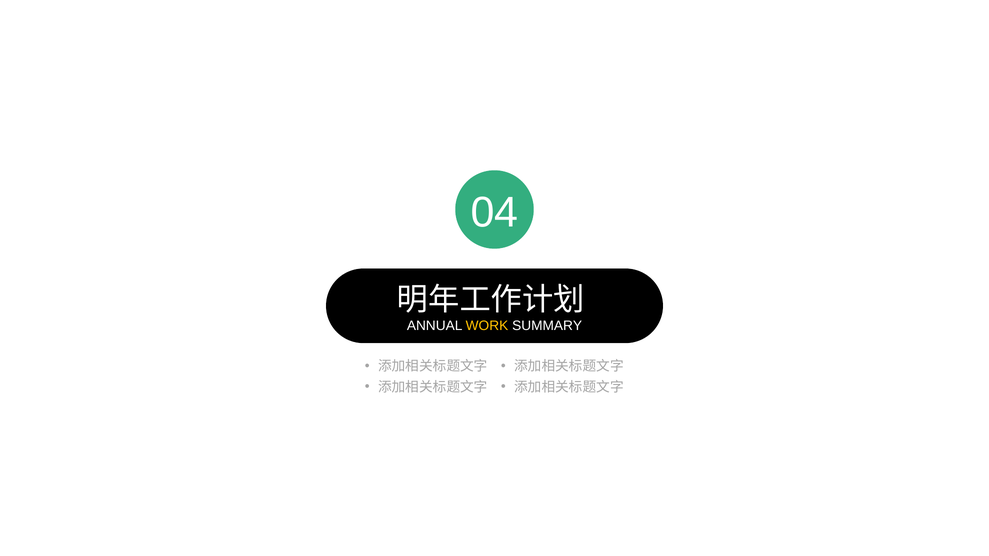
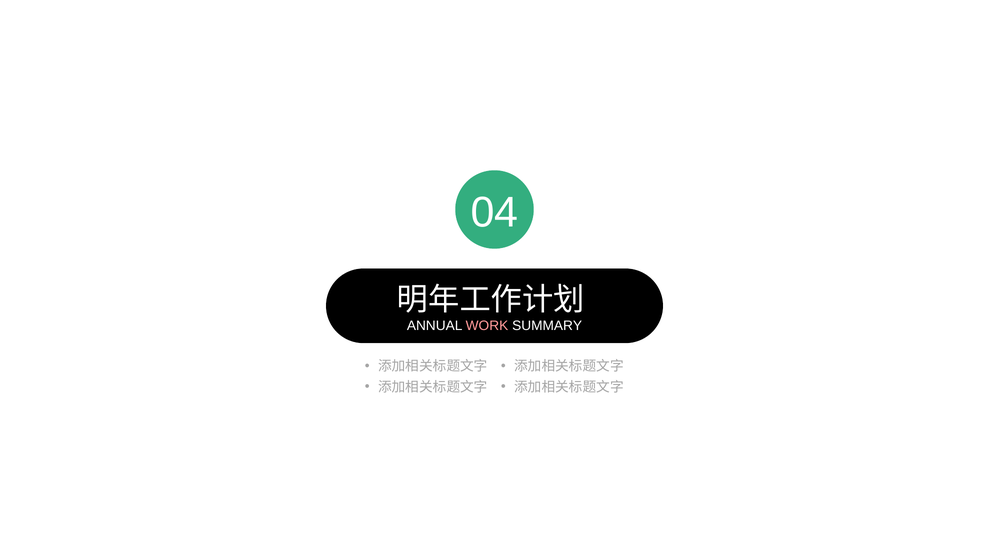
WORK colour: yellow -> pink (487, 326)
